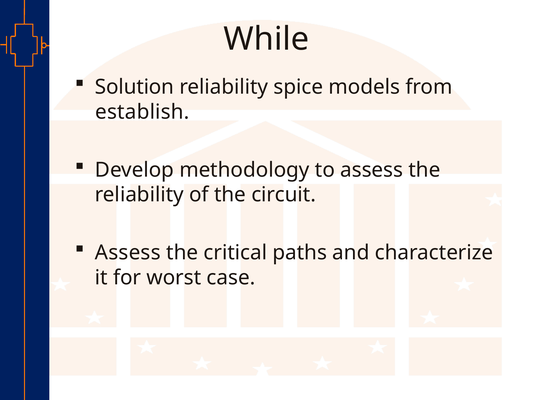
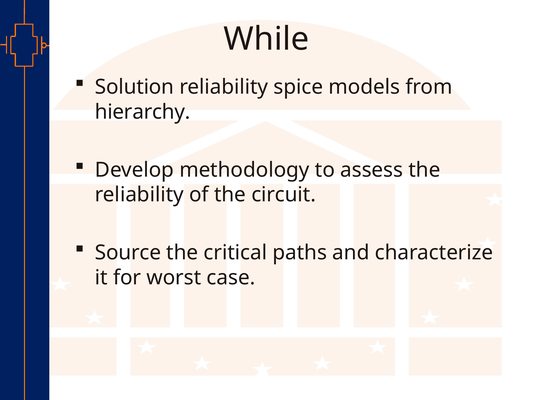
establish: establish -> hierarchy (143, 112)
Assess: Assess -> Source (128, 253)
